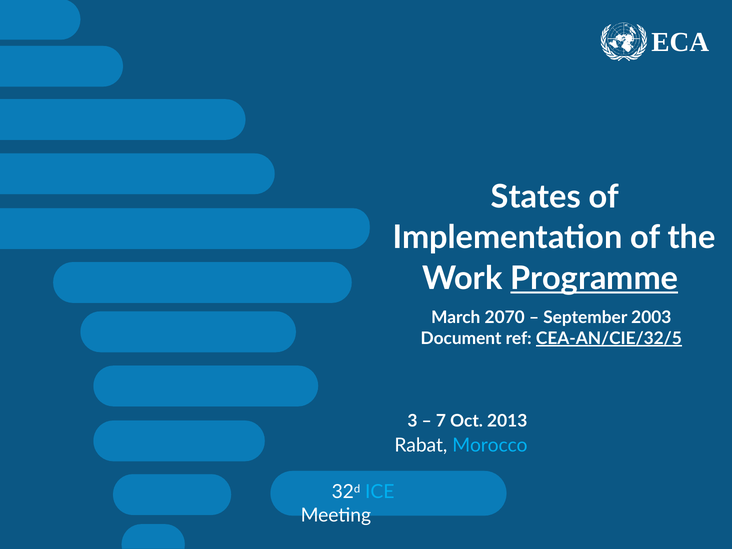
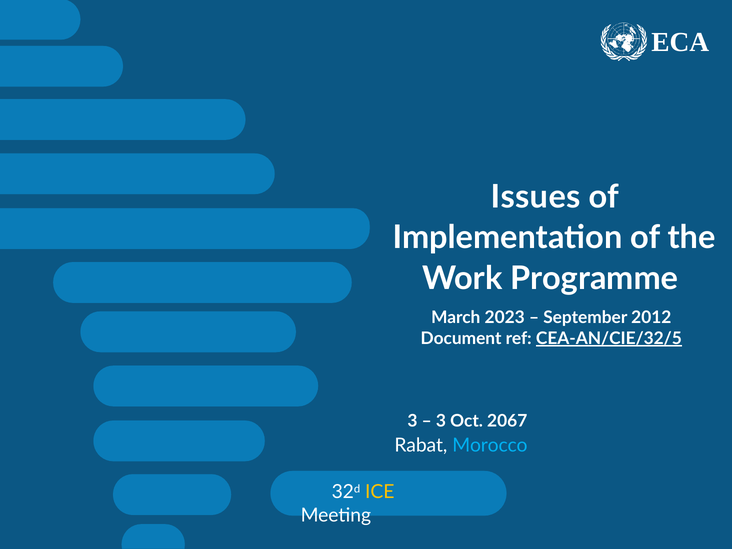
States: States -> Issues (536, 197)
Programme underline: present -> none (594, 278)
2070: 2070 -> 2023 (505, 318)
2003: 2003 -> 2012 (651, 318)
7: 7 -> 3 (441, 421)
2013: 2013 -> 2067 (507, 421)
ICE colour: light blue -> yellow (380, 492)
